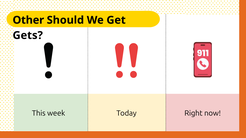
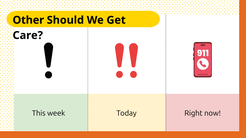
Gets: Gets -> Care (28, 35)
